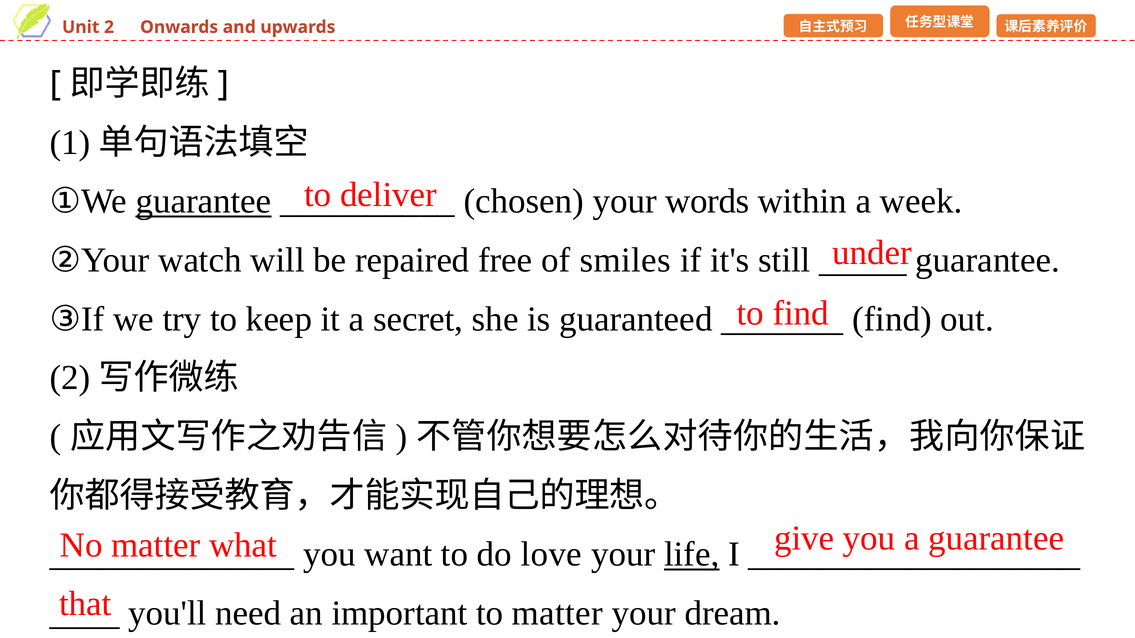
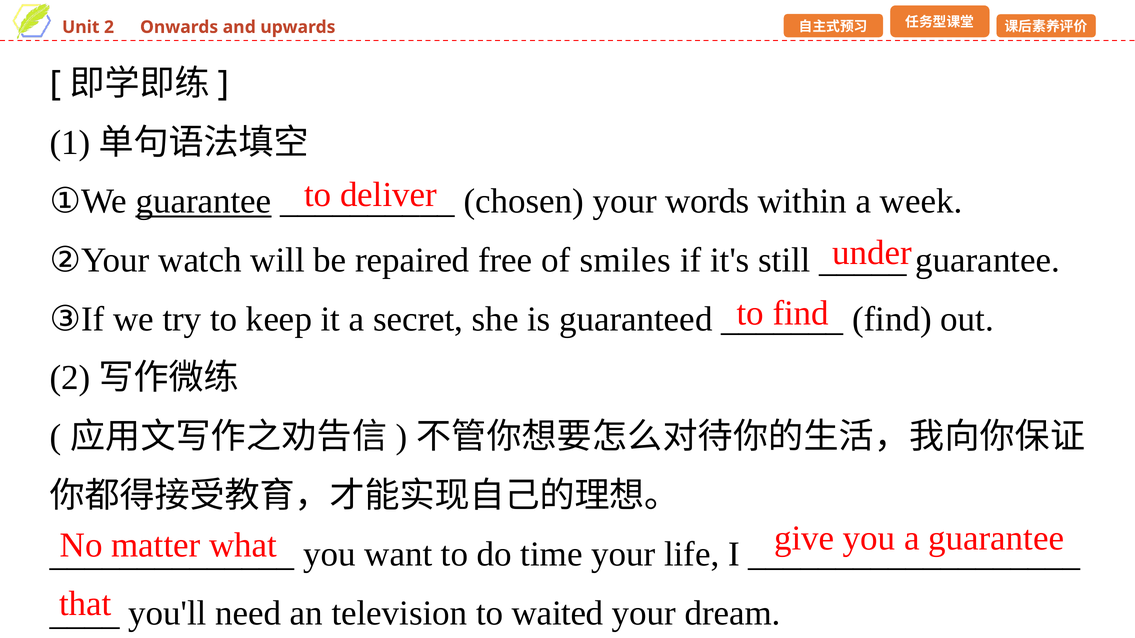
love: love -> time (552, 555)
life underline: present -> none (692, 555)
important: important -> television (399, 614)
to matter: matter -> waited (558, 614)
